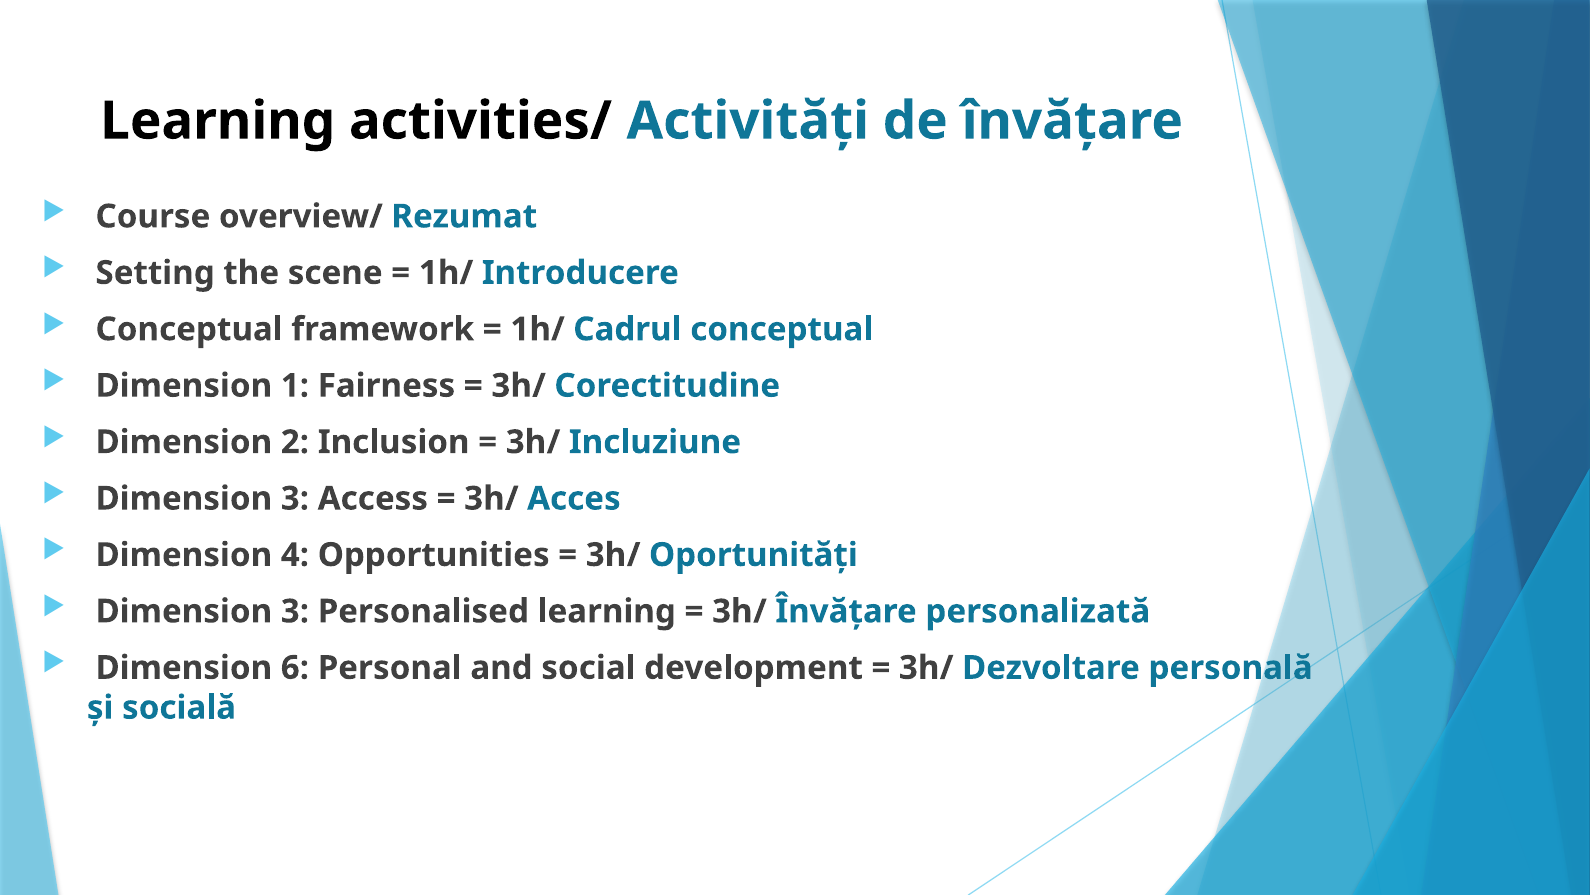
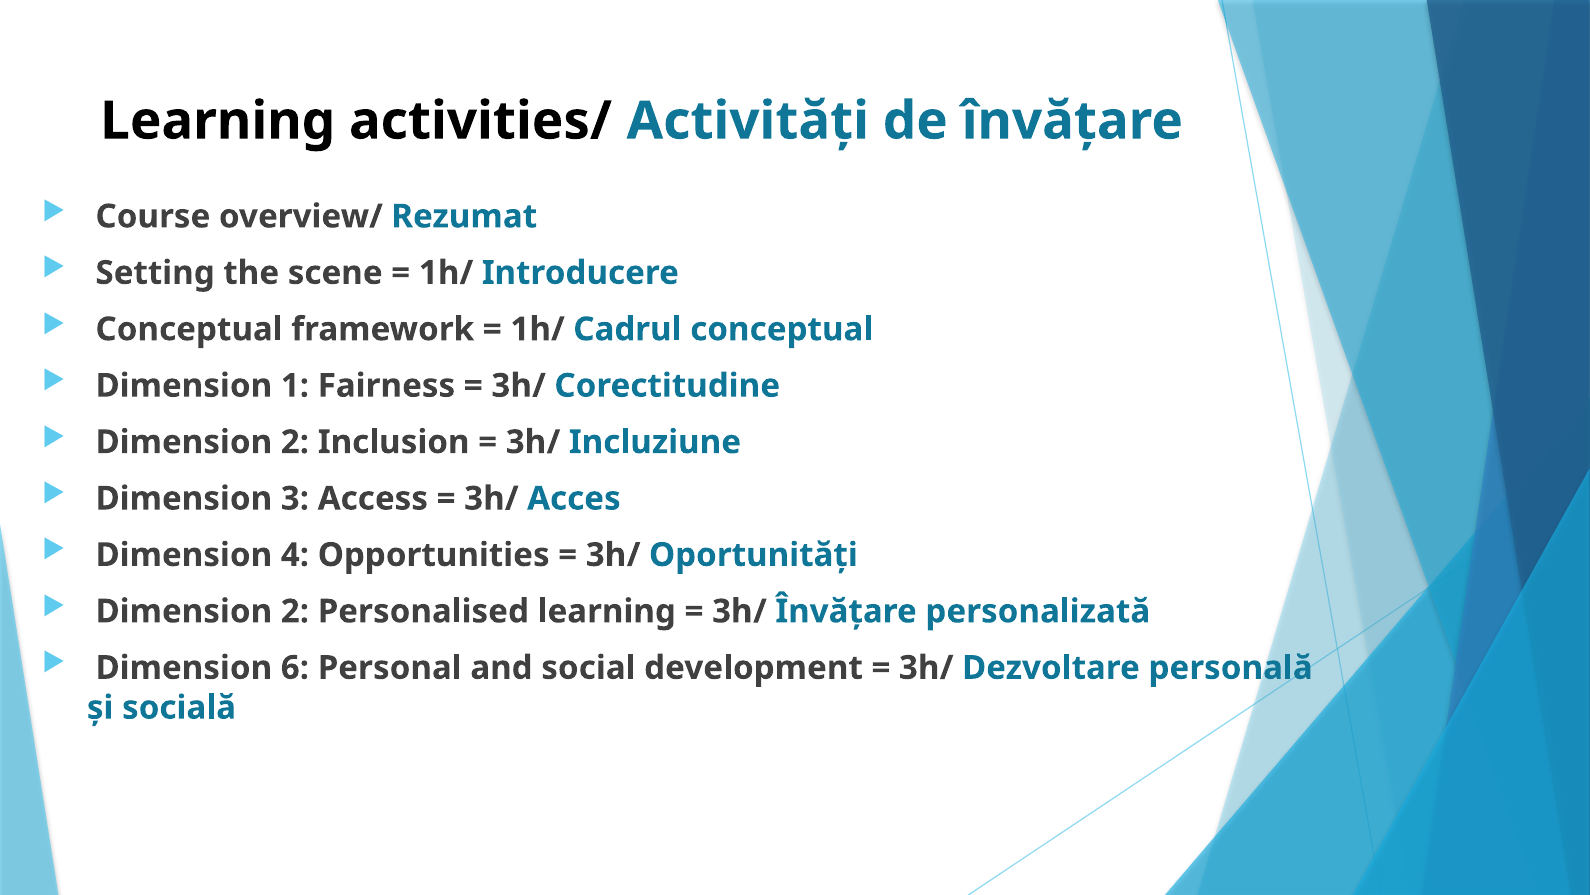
3: 3 -> 2 (295, 611)
